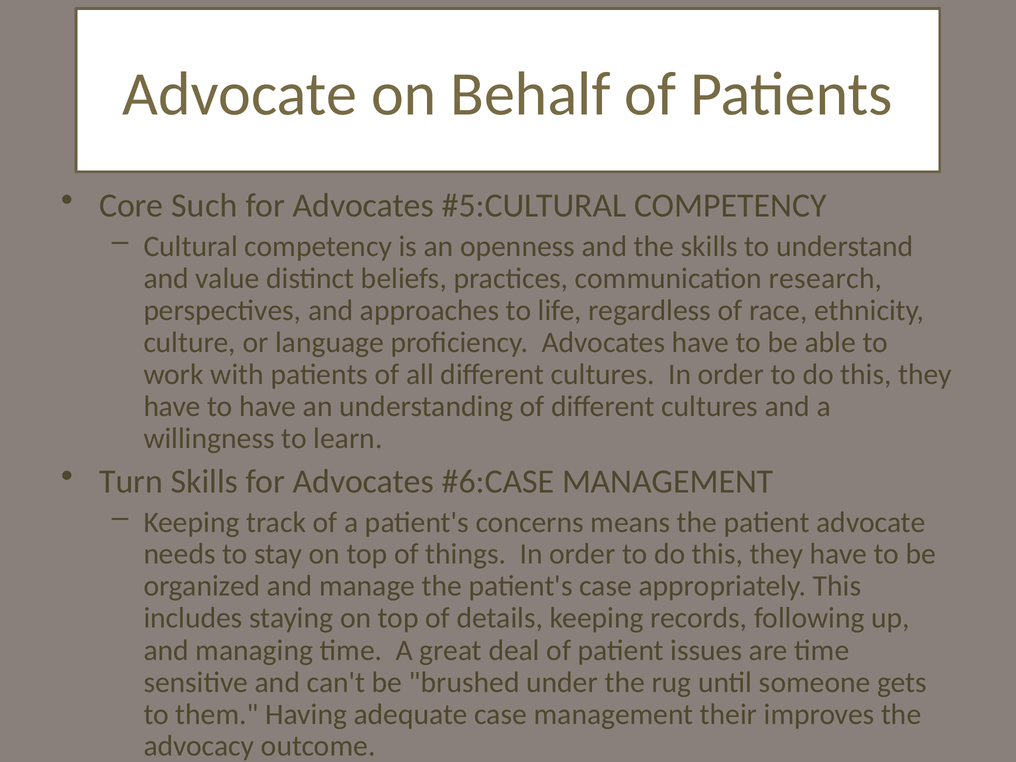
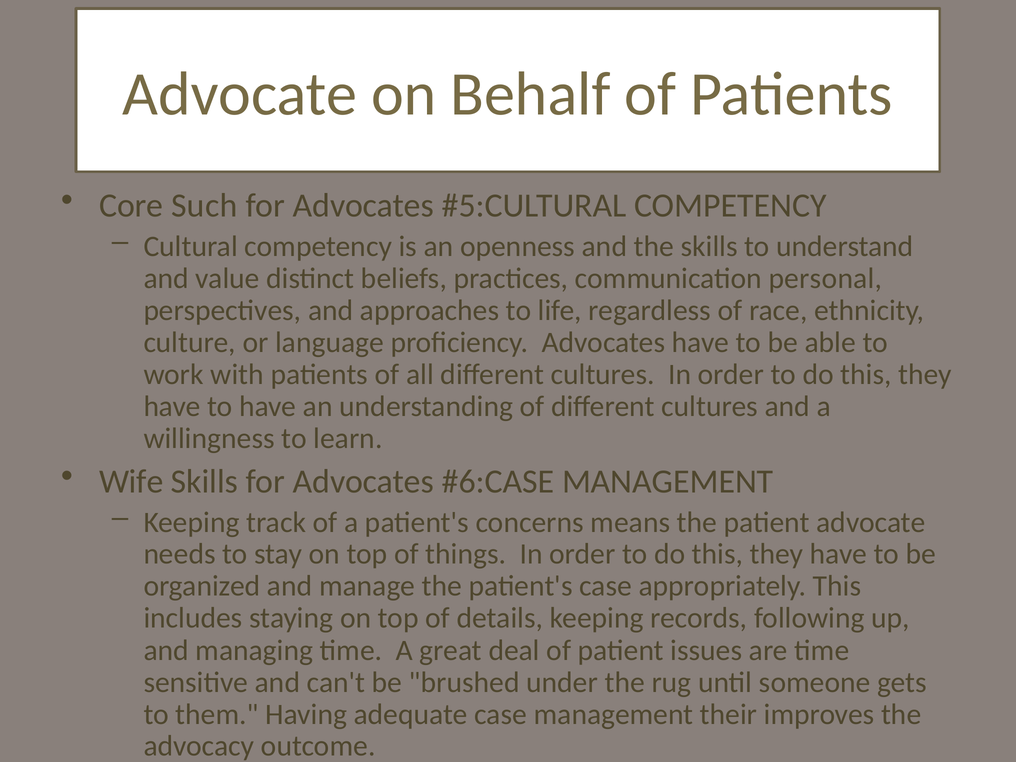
research: research -> personal (825, 278)
Turn: Turn -> Wife (131, 481)
